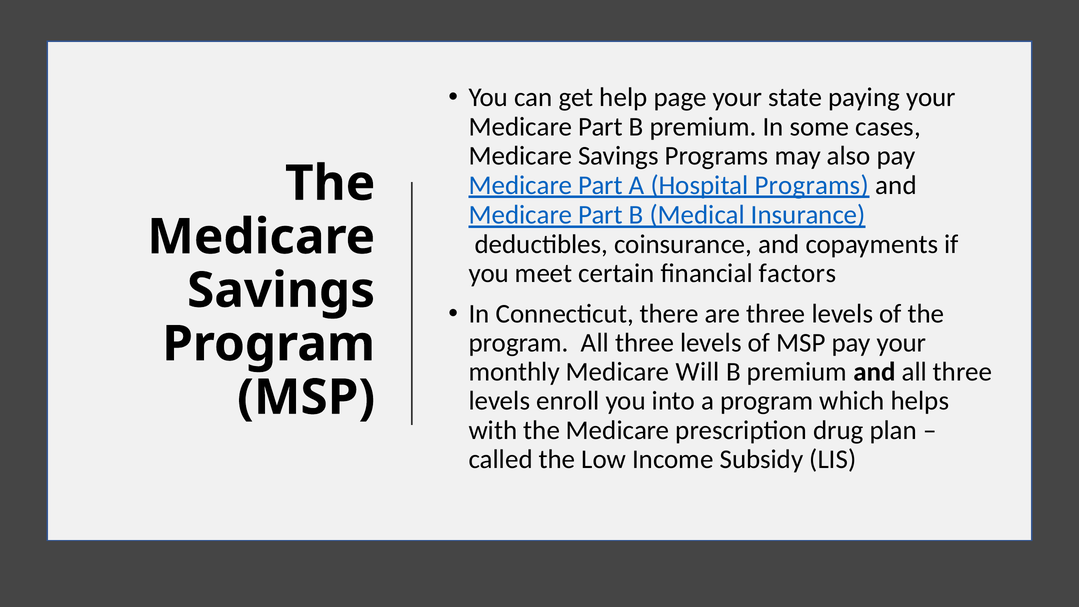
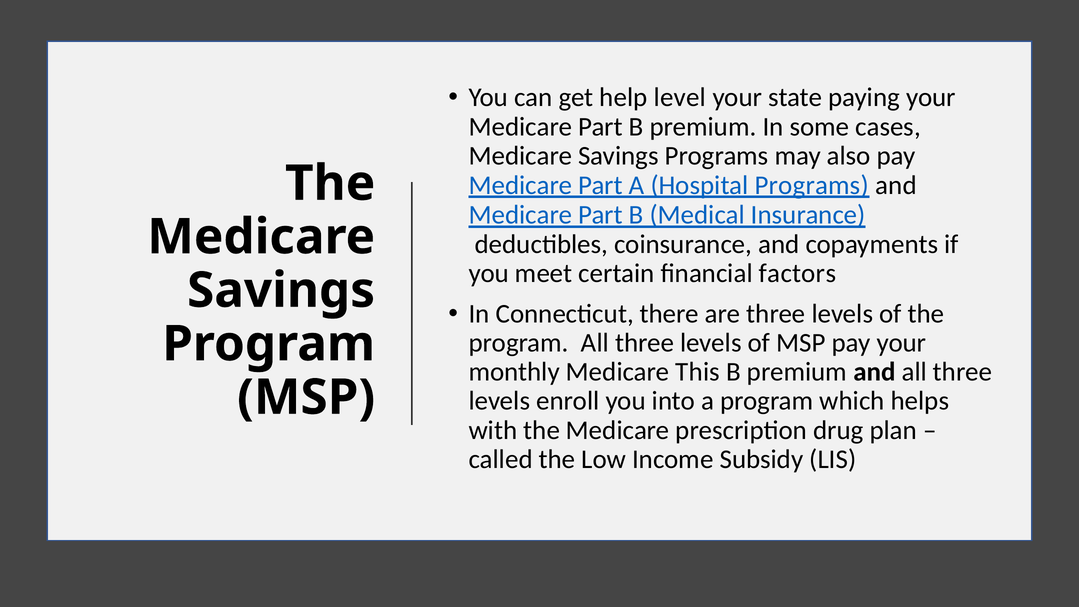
page: page -> level (680, 98)
Will: Will -> This (698, 372)
